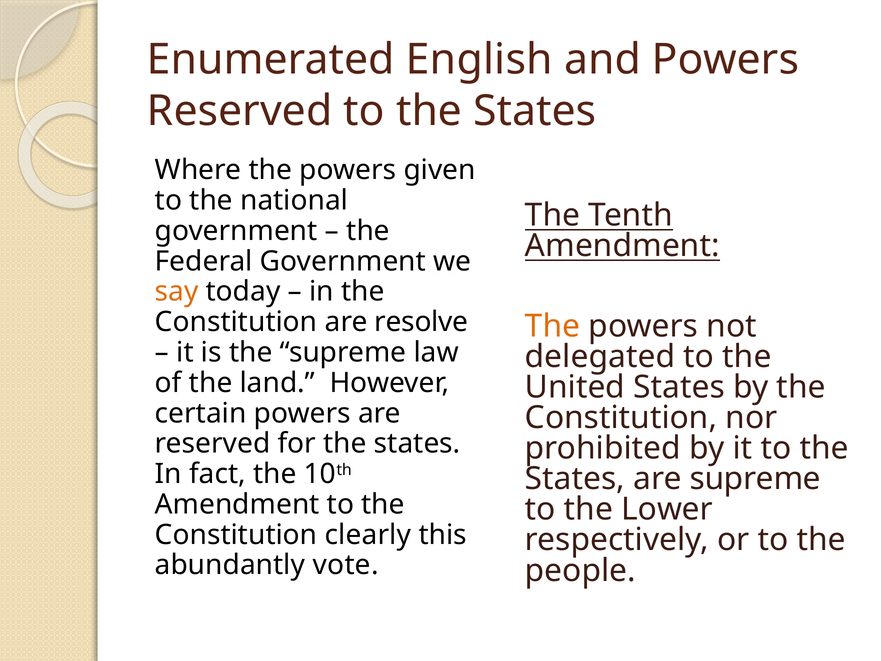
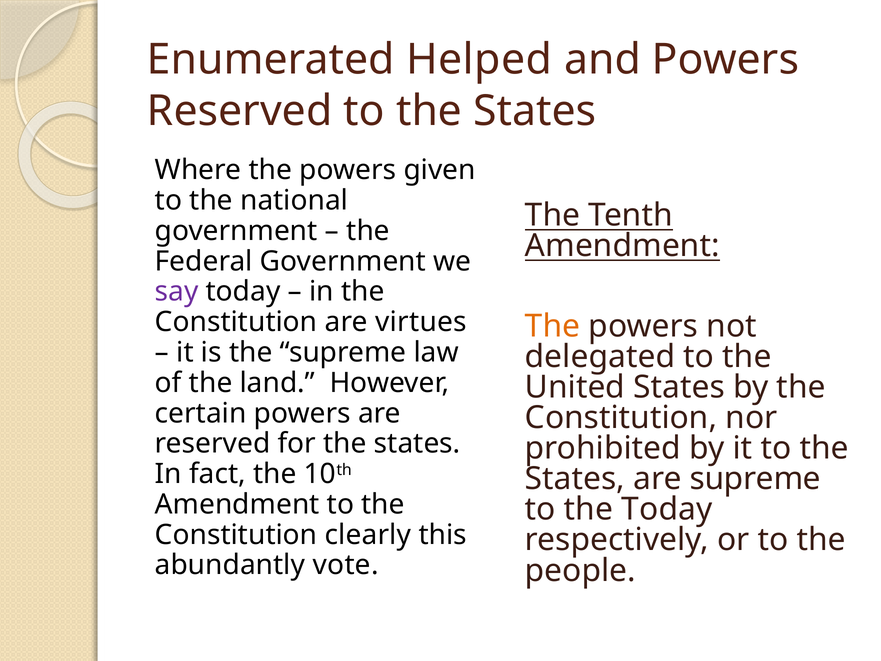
English: English -> Helped (479, 59)
say colour: orange -> purple (177, 292)
resolve: resolve -> virtues (421, 322)
the Lower: Lower -> Today (667, 509)
